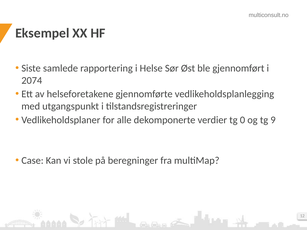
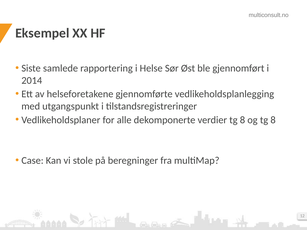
2074: 2074 -> 2014 (32, 81)
verdier tg 0: 0 -> 8 (242, 120)
og tg 9: 9 -> 8 (273, 120)
